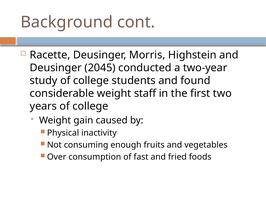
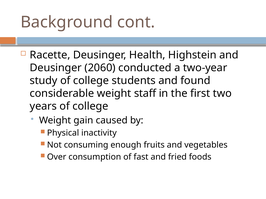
Morris: Morris -> Health (147, 55)
2045: 2045 -> 2060 (100, 68)
